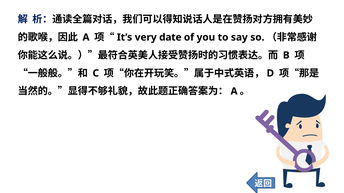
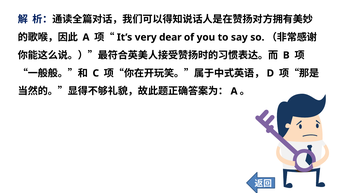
date: date -> dear (170, 37)
